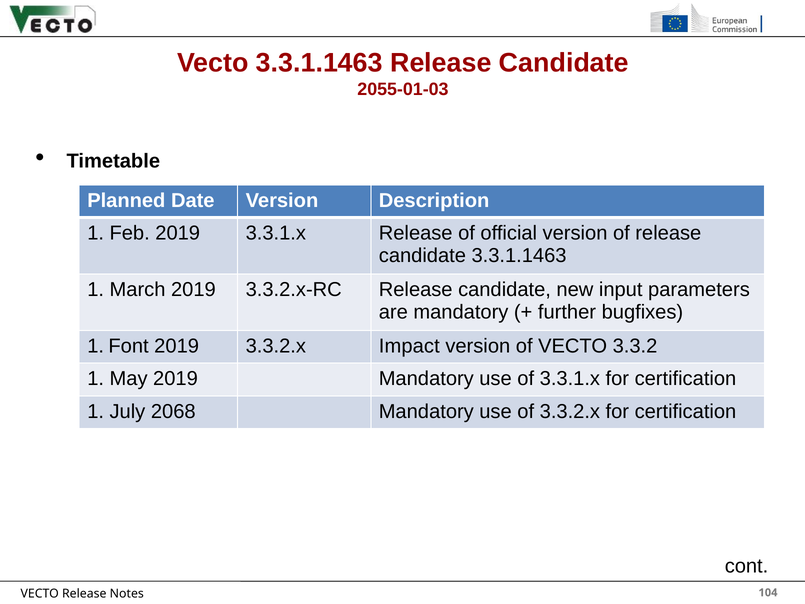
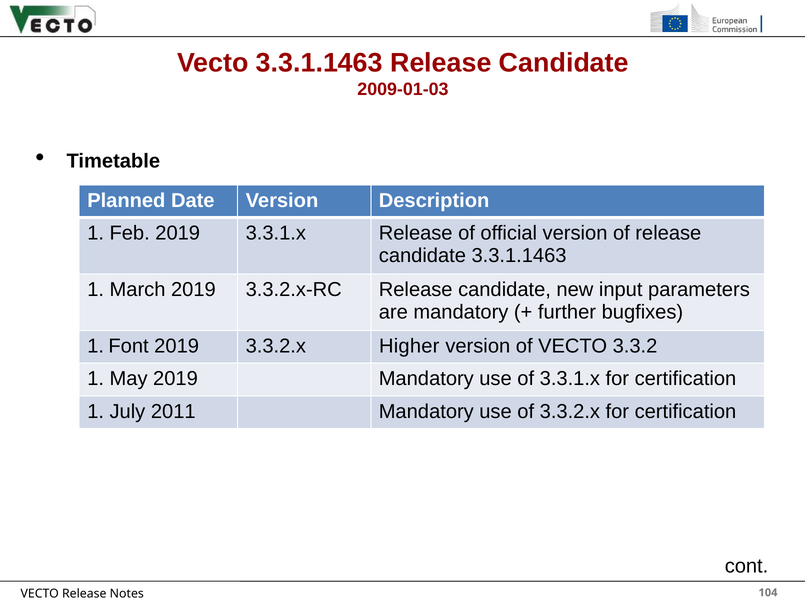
2055-01-03: 2055-01-03 -> 2009-01-03 (403, 89)
Impact: Impact -> Higher (409, 346)
2068: 2068 -> 2011 (173, 411)
